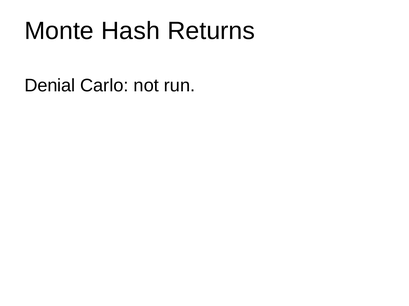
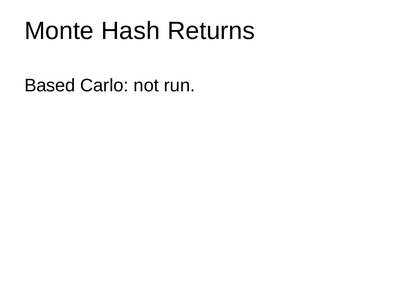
Denial: Denial -> Based (50, 86)
